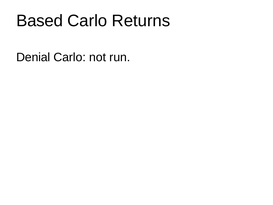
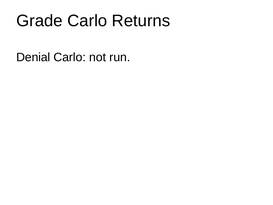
Based: Based -> Grade (40, 21)
